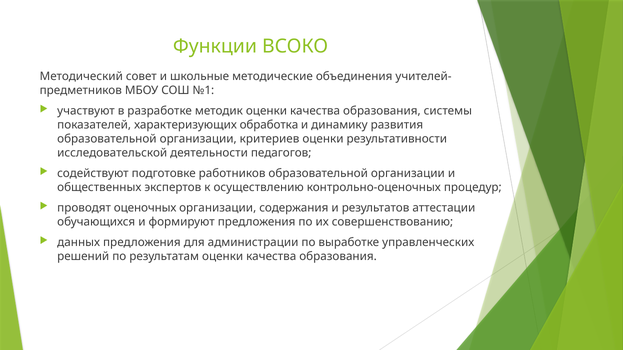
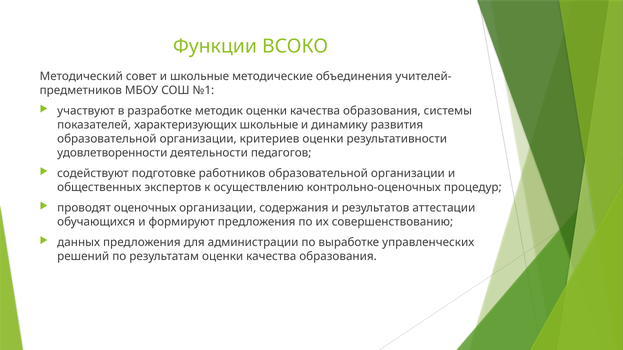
характеризующих обработка: обработка -> школьные (269, 125)
исследовательской: исследовательской -> удовлетворенности (112, 153)
